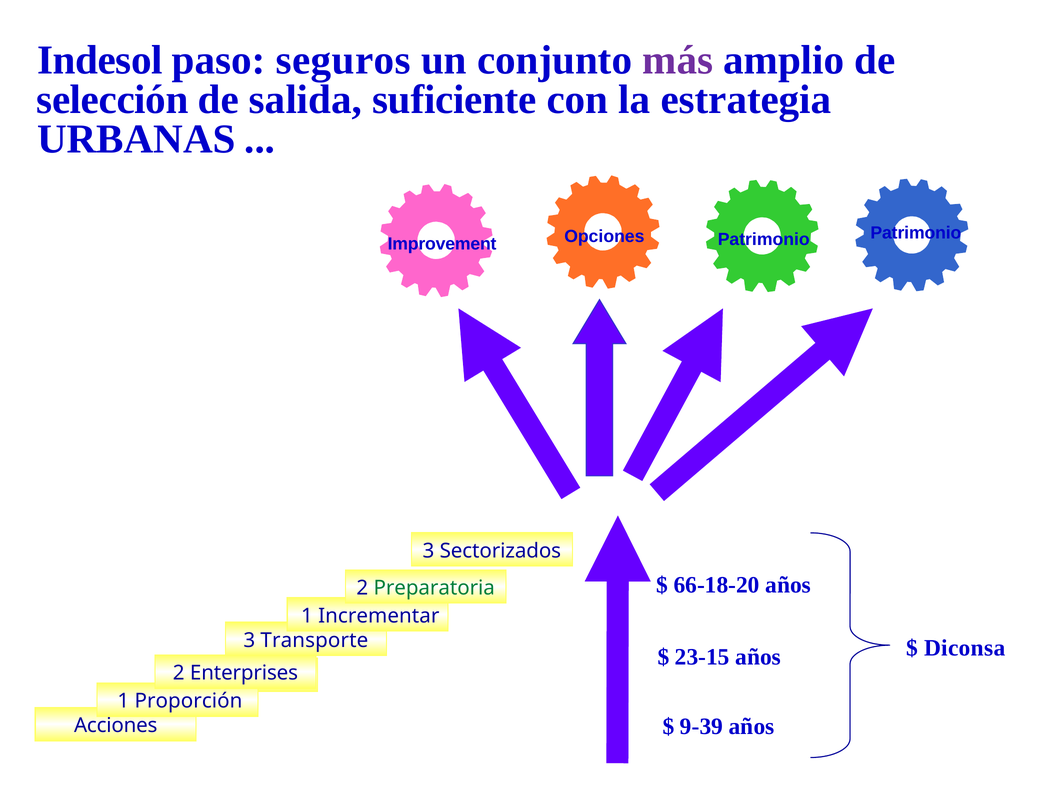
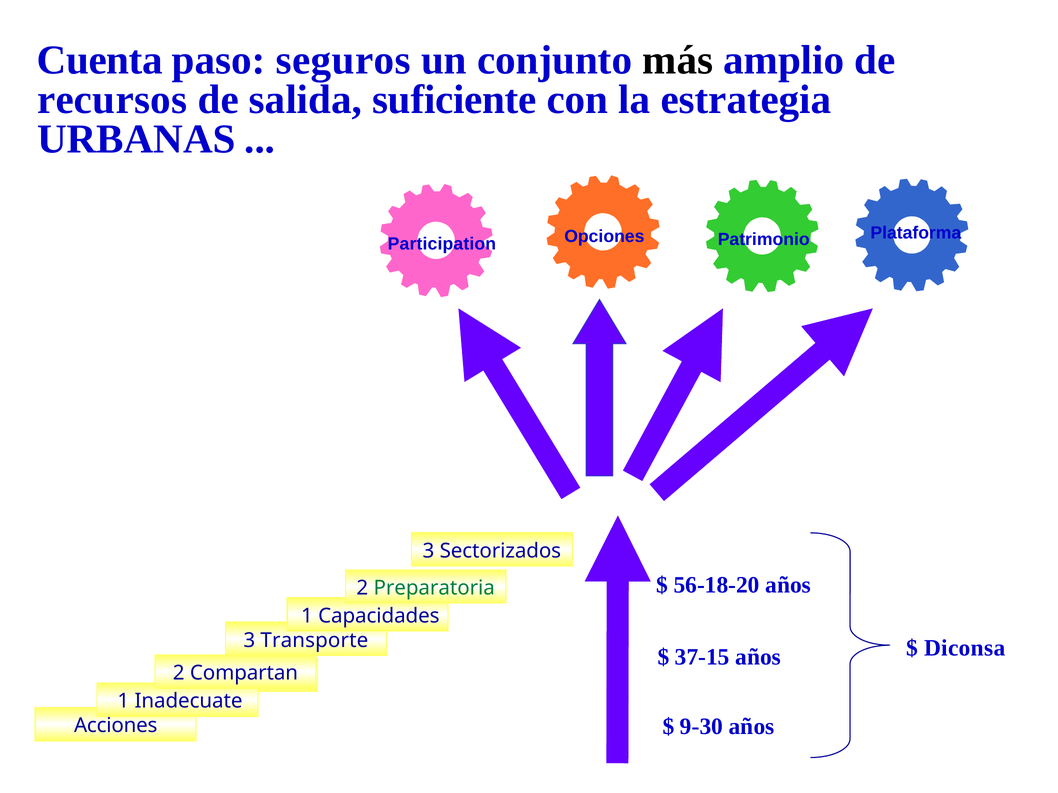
Indesol: Indesol -> Cuenta (100, 60)
más colour: purple -> black (678, 60)
selección: selección -> recursos (112, 100)
Improvement: Improvement -> Participation (442, 244)
Patrimonio Patrimonio: Patrimonio -> Plataforma (916, 233)
66-18-20: 66-18-20 -> 56-18-20 (717, 585)
Incrementar: Incrementar -> Capacidades (379, 616)
23-15: 23-15 -> 37-15 (702, 657)
Enterprises: Enterprises -> Compartan (244, 674)
Proporción: Proporción -> Inadecuate (189, 701)
9-39: 9-39 -> 9-30 (702, 727)
